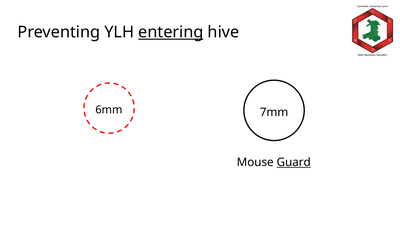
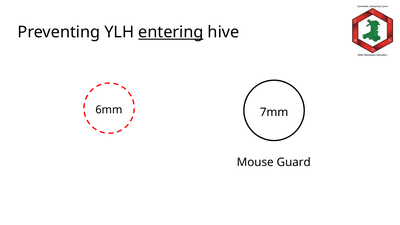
Guard underline: present -> none (294, 162)
